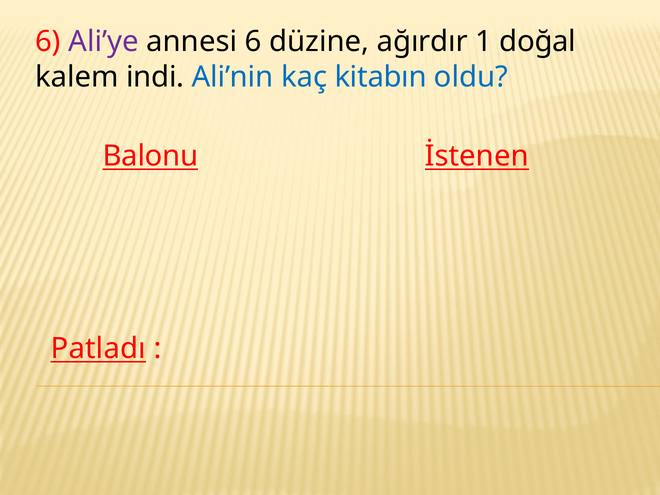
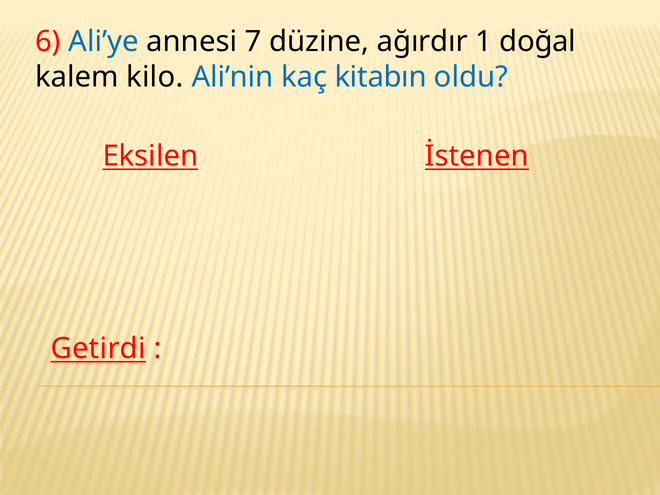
Ali’ye colour: purple -> blue (104, 42)
annesi 6: 6 -> 7 (253, 42)
indi: indi -> kilo (155, 77)
Balonu: Balonu -> Eksilen (150, 156)
Patladı: Patladı -> Getirdi (98, 348)
